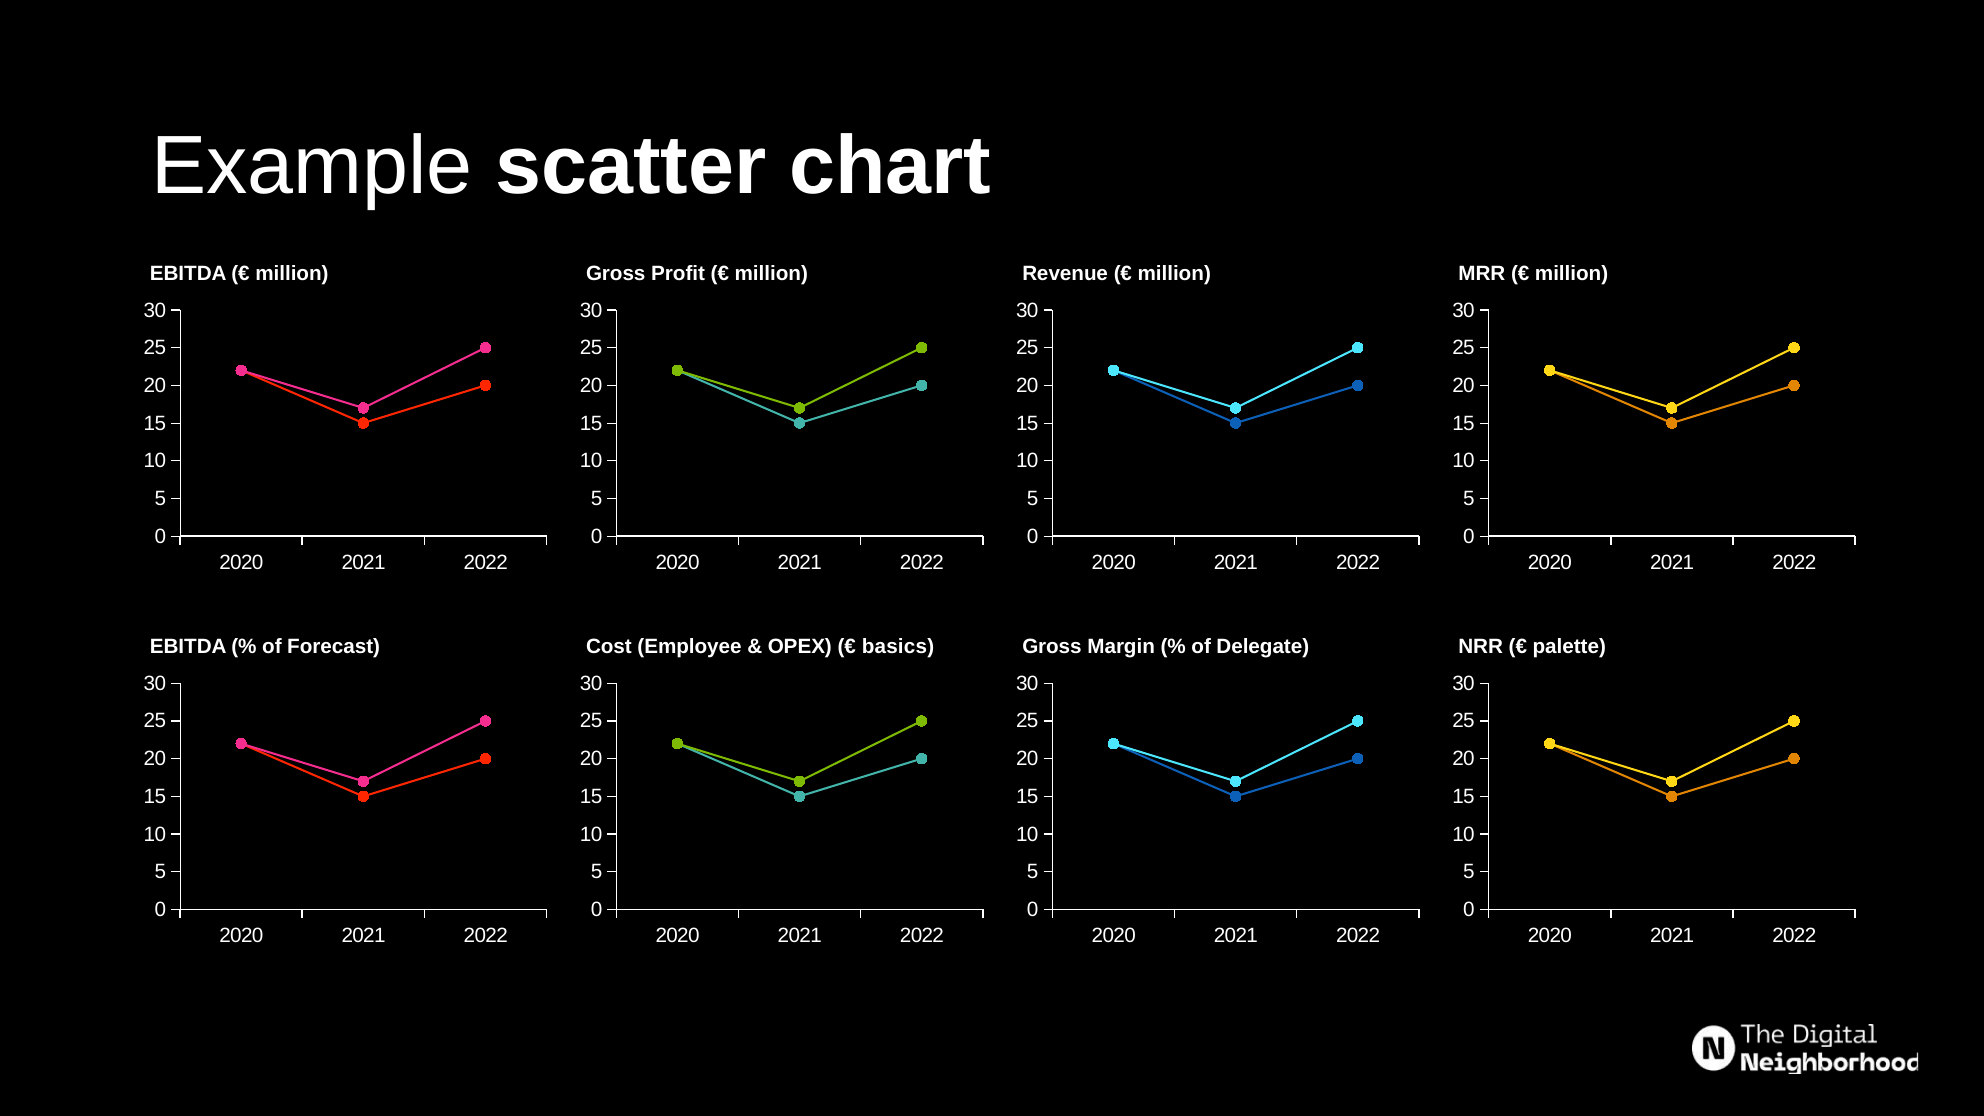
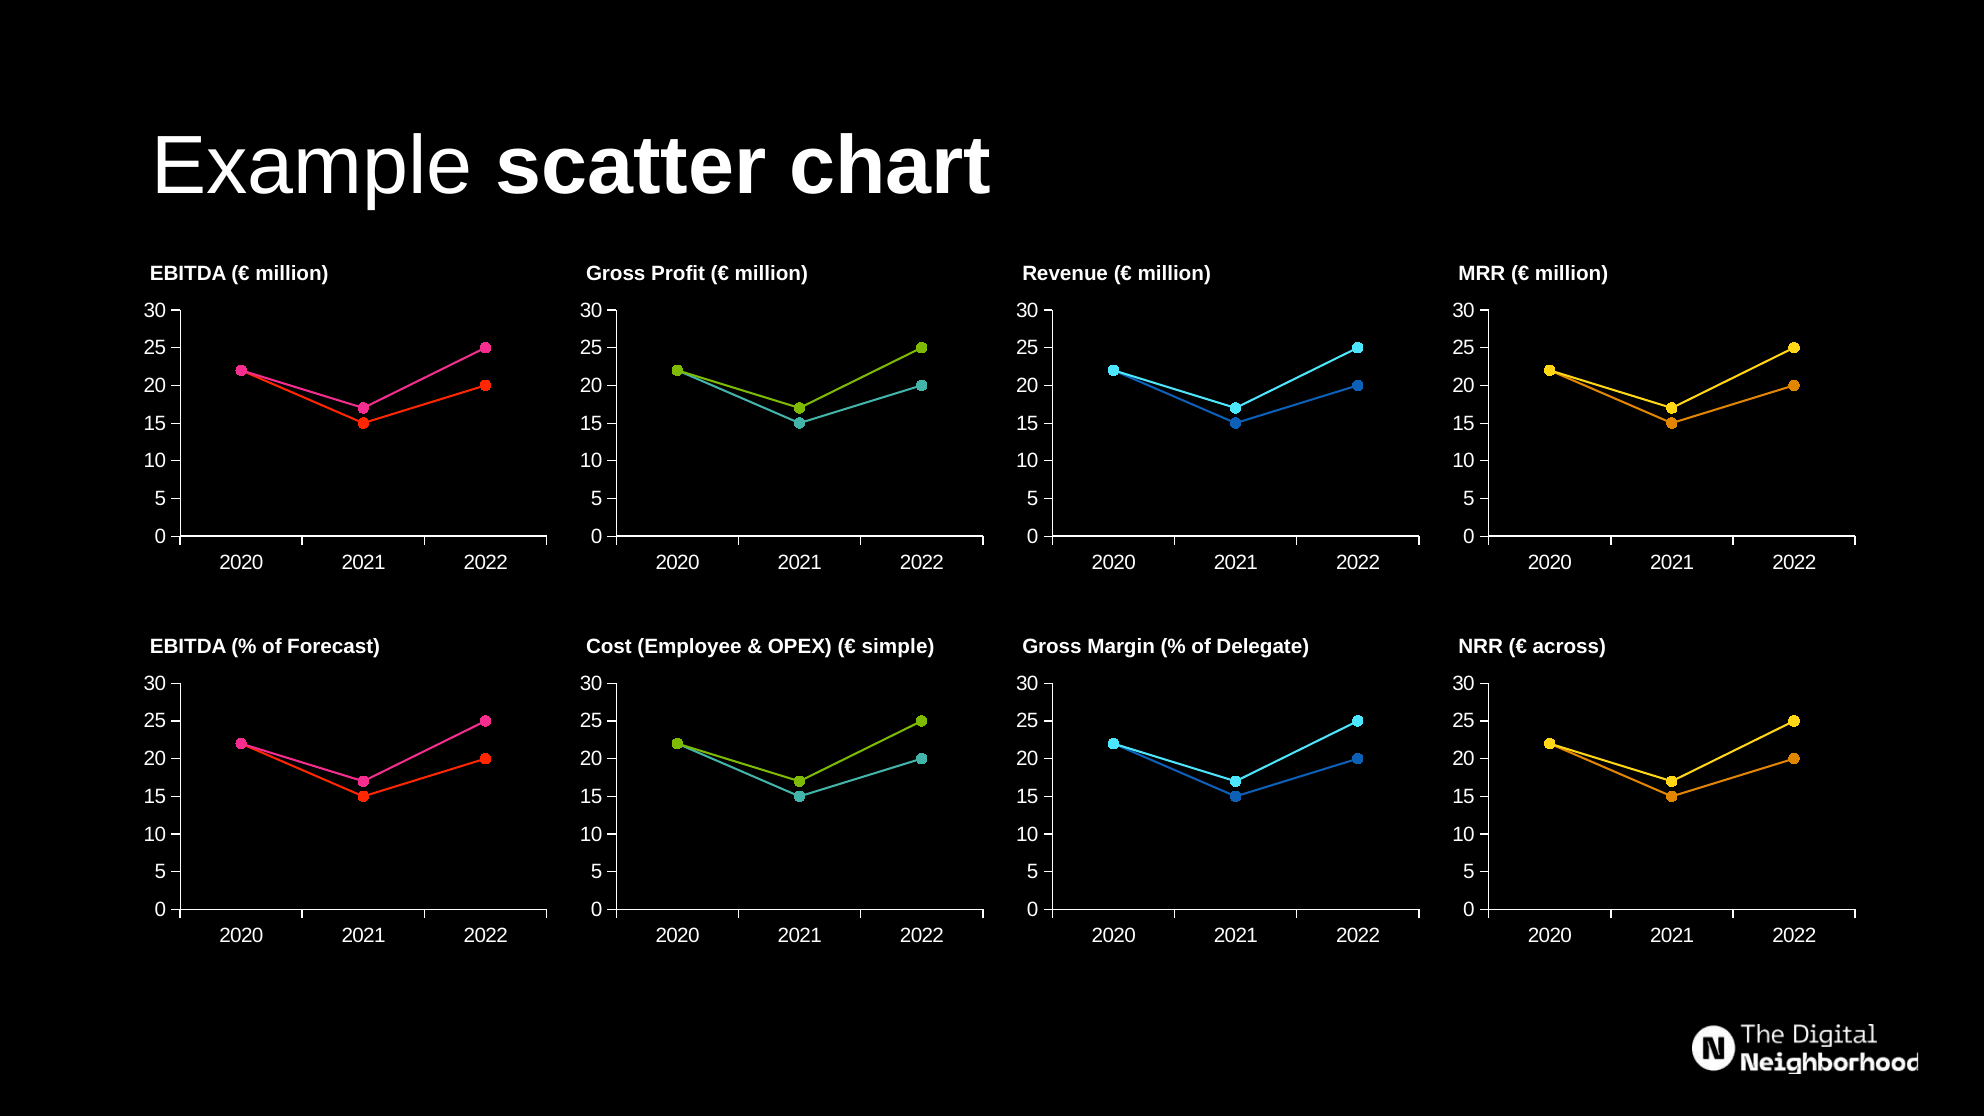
basics: basics -> simple (898, 647)
palette: palette -> across (1569, 647)
